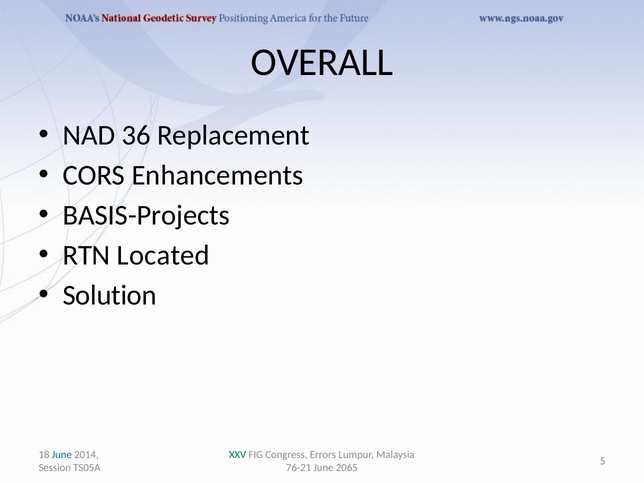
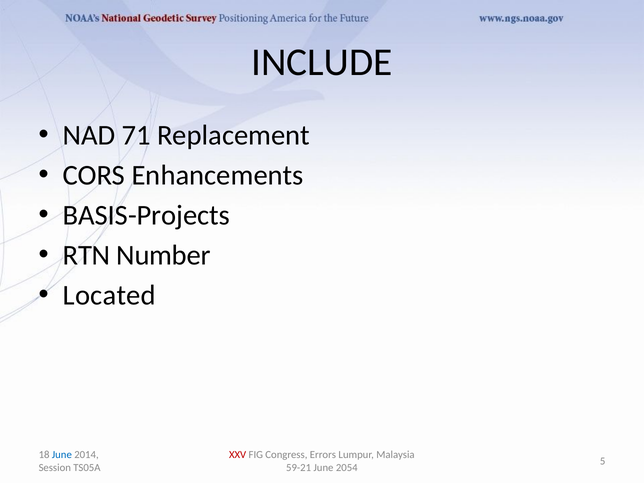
OVERALL: OVERALL -> INCLUDE (322, 62)
36: 36 -> 71 (136, 135)
Located: Located -> Number (164, 255)
Solution: Solution -> Located (109, 295)
XXV colour: green -> red (238, 455)
76-21: 76-21 -> 59-21 (299, 468)
2065: 2065 -> 2054 (347, 468)
